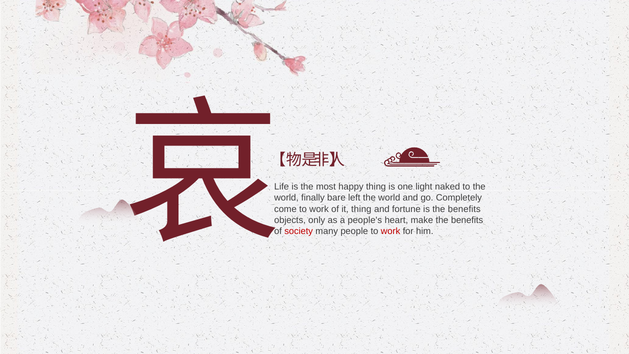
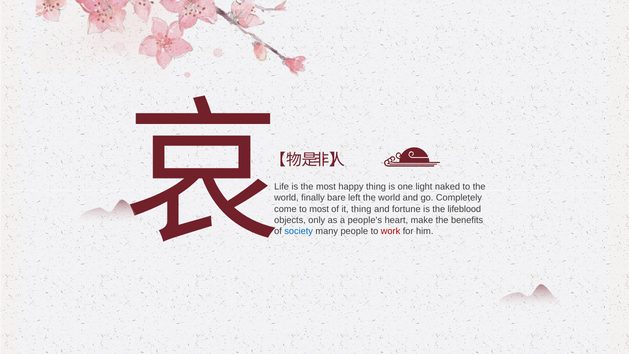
come to work: work -> most (319, 209)
is the benefits: benefits -> lifeblood (464, 209)
society colour: red -> blue (299, 231)
